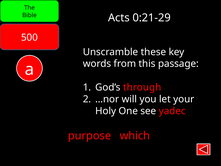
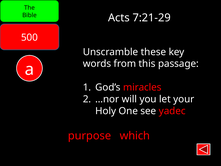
0:21-29: 0:21-29 -> 7:21-29 (152, 18)
through: through -> miracles (142, 87)
